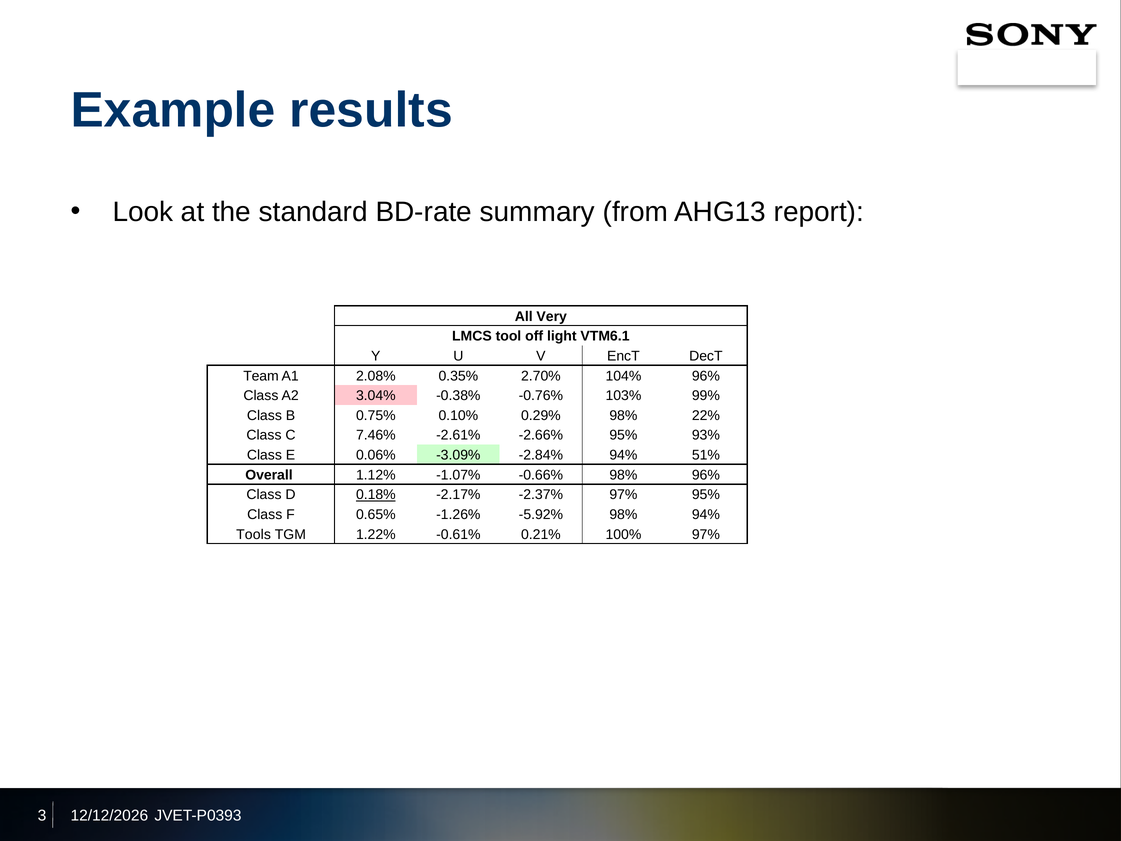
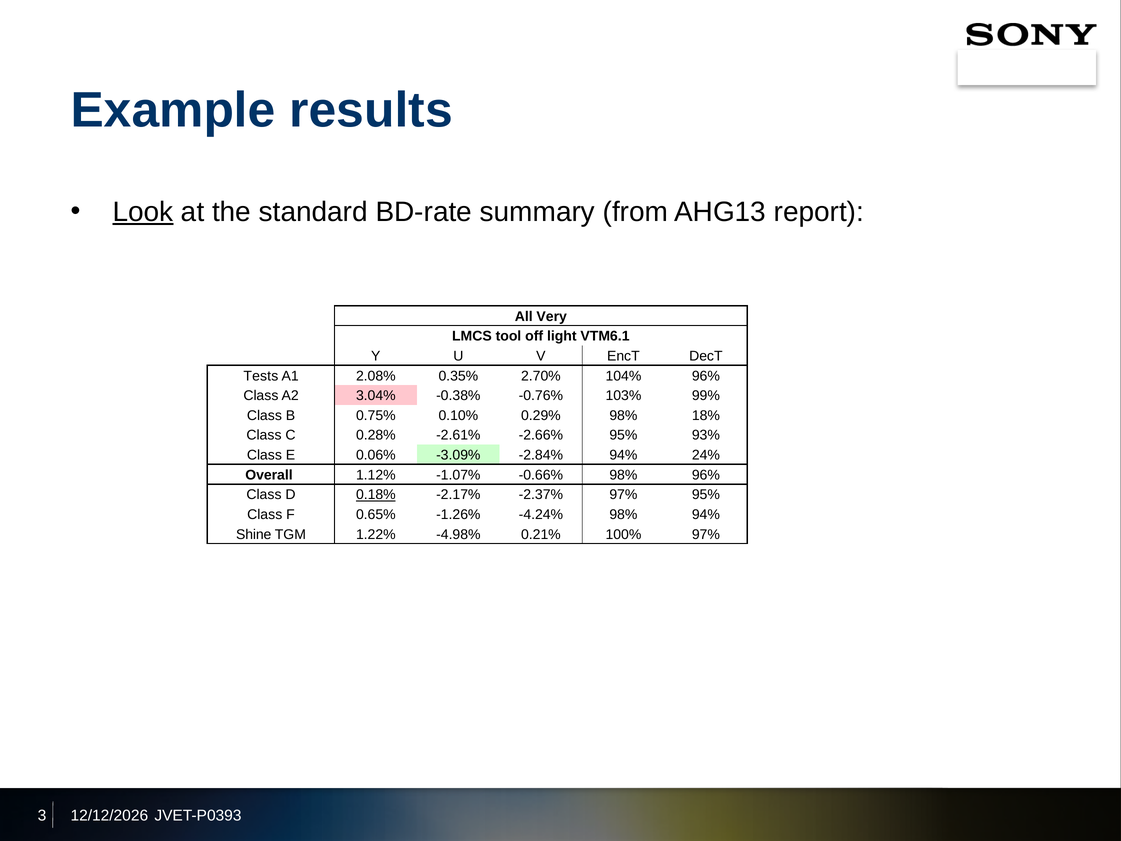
Look underline: none -> present (143, 212)
Team: Team -> Tests (261, 376)
22%: 22% -> 18% (706, 415)
7.46%: 7.46% -> 0.28% (376, 435)
51%: 51% -> 24% (706, 455)
-5.92%: -5.92% -> -4.24% (541, 514)
Tools: Tools -> Shine (254, 534)
-0.61%: -0.61% -> -4.98% (458, 534)
